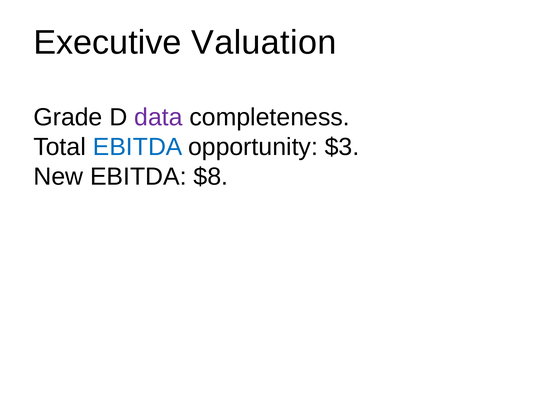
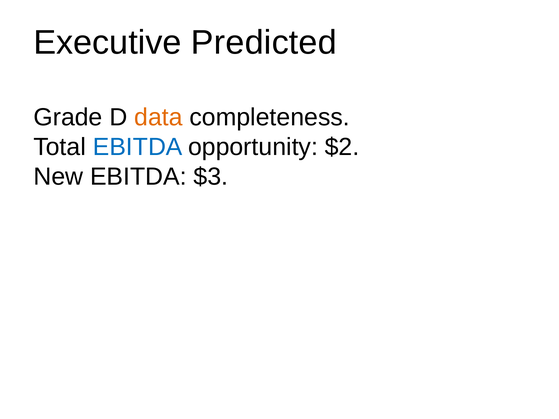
Valuation: Valuation -> Predicted (264, 42)
data colour: purple -> orange (158, 117)
$3: $3 -> $2 (342, 147)
$8: $8 -> $3 (211, 177)
